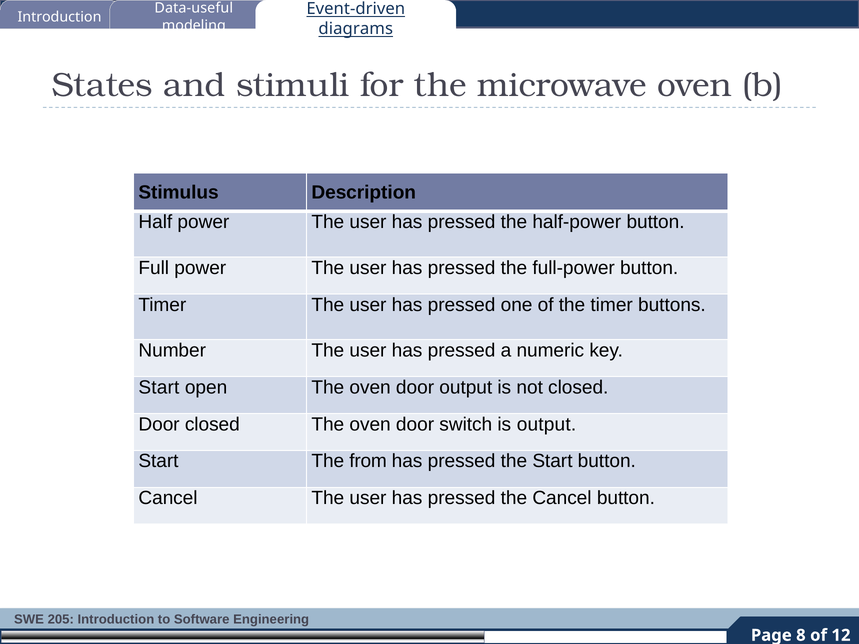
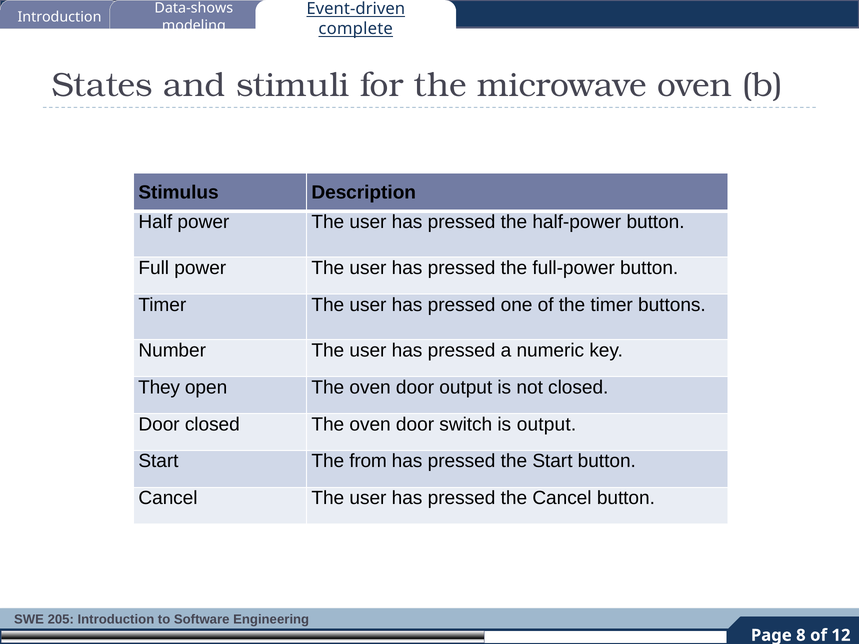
Data-useful: Data-useful -> Data-shows (194, 8)
diagrams: diagrams -> complete (356, 29)
Start: Start -> They (159, 387)
